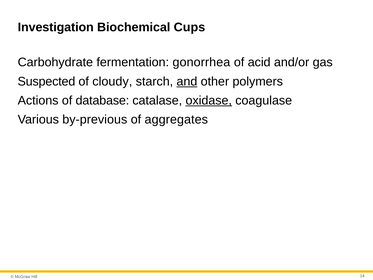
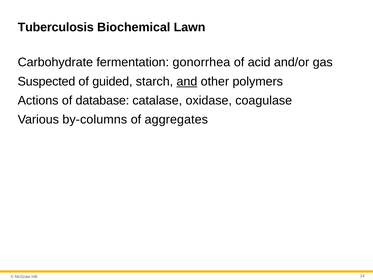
Investigation: Investigation -> Tuberculosis (56, 27)
Cups: Cups -> Lawn (190, 27)
cloudy: cloudy -> guided (112, 81)
oxidase underline: present -> none (209, 100)
by-previous: by-previous -> by-columns (95, 119)
